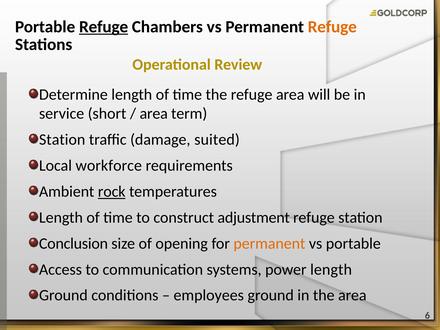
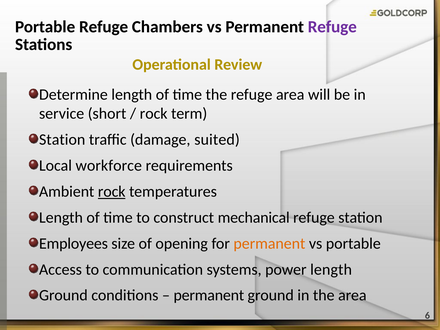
Refuge underline: present -> none (104, 27)
Refuge colour: orange -> purple (332, 27)
area: area -> rock (154, 114)
adjustment: adjustment -> mechanical (254, 218)
Conclusion: Conclusion -> Employees (73, 243)
employees: employees -> permanent (209, 295)
